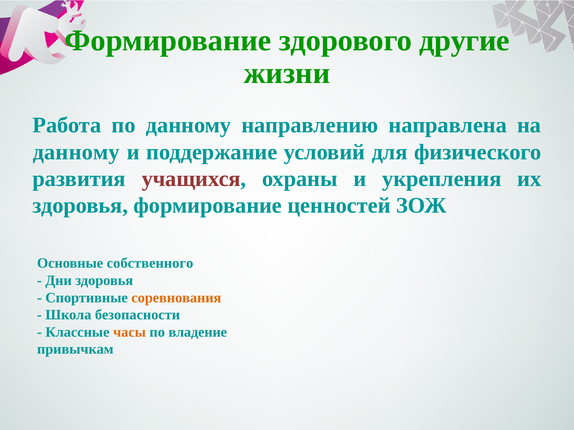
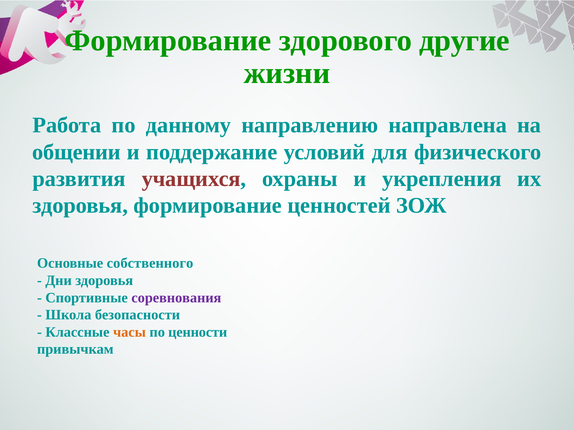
данному: данному -> общении (76, 152)
соревнования colour: orange -> purple (176, 298)
владение: владение -> ценности (198, 332)
